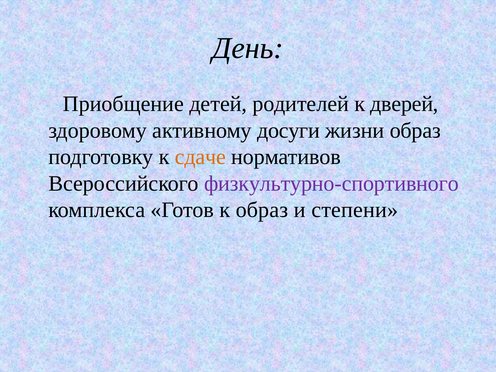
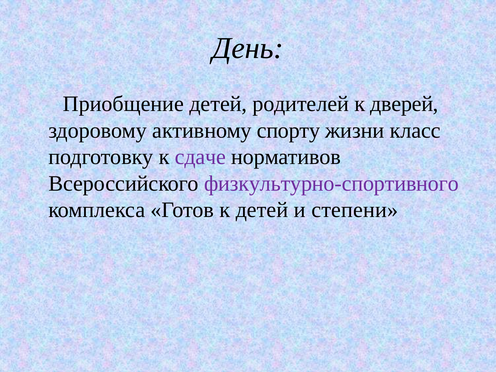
досуги: досуги -> спорту (288, 131)
жизни образ: образ -> класс (415, 131)
сдаче colour: orange -> purple (200, 157)
к образ: образ -> детей (262, 210)
